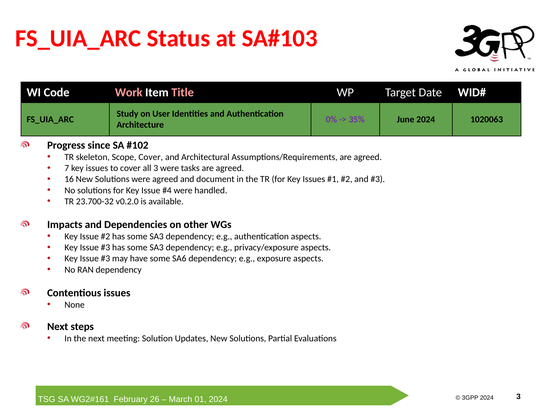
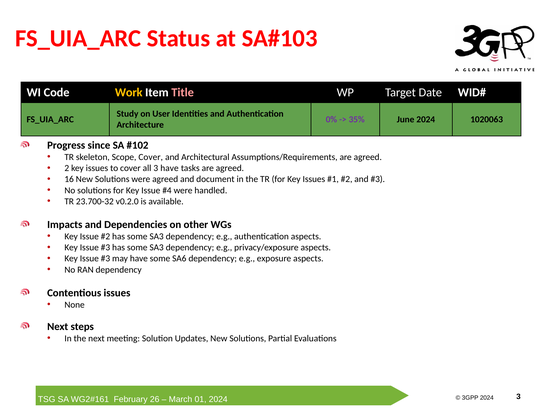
Work colour: pink -> yellow (129, 92)
7: 7 -> 2 (67, 168)
3 were: were -> have (169, 168)
